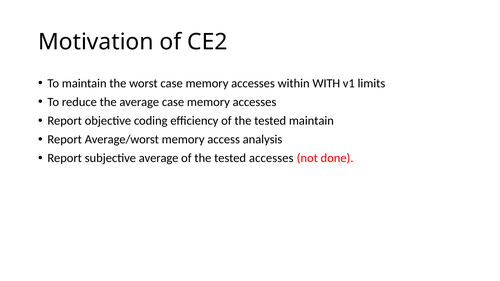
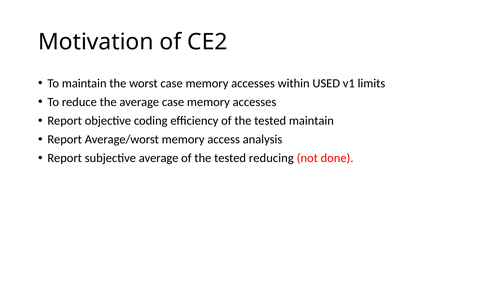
WITH: WITH -> USED (326, 83)
tested accesses: accesses -> reducing (271, 158)
